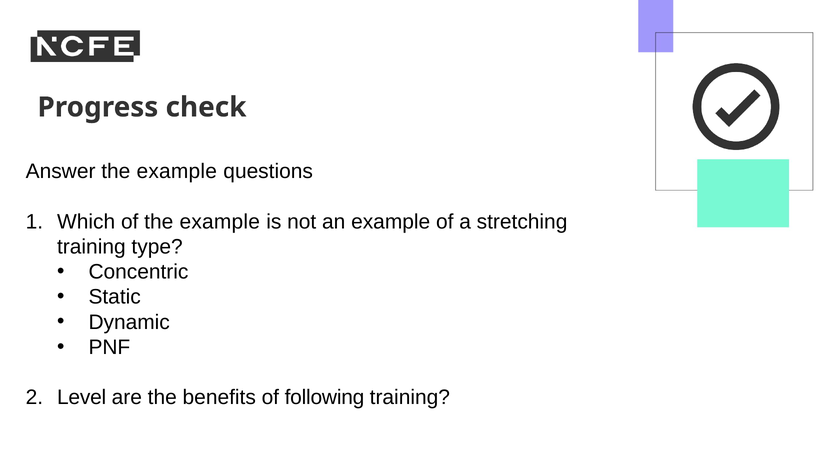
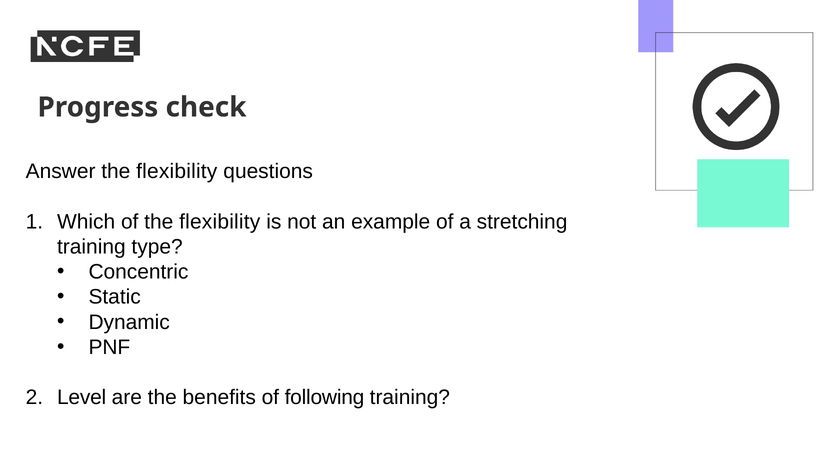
Answer the example: example -> flexibility (177, 171)
of the example: example -> flexibility (220, 222)
